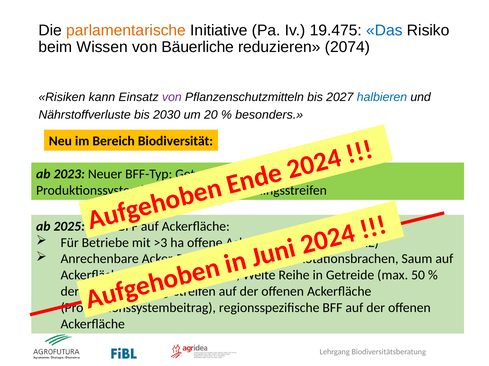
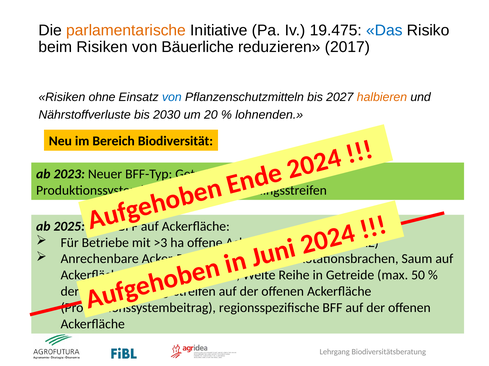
beim Wissen: Wissen -> Risiken (102, 47)
2074: 2074 -> 2017 (347, 47)
kann: kann -> ohne (102, 97)
von colour: purple -> blue (172, 97)
halbieren colour: blue -> orange (382, 97)
besonders: besonders -> lohnenden (269, 115)
